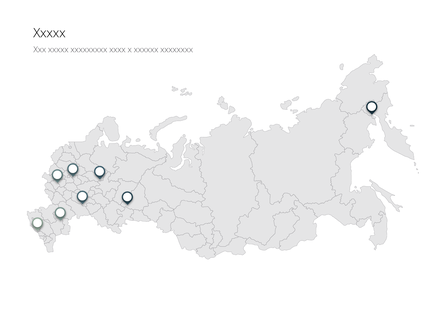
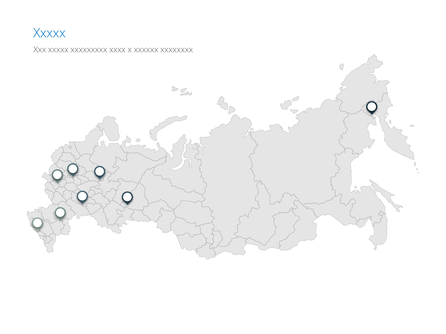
Xxxxx colour: black -> blue (49, 33)
